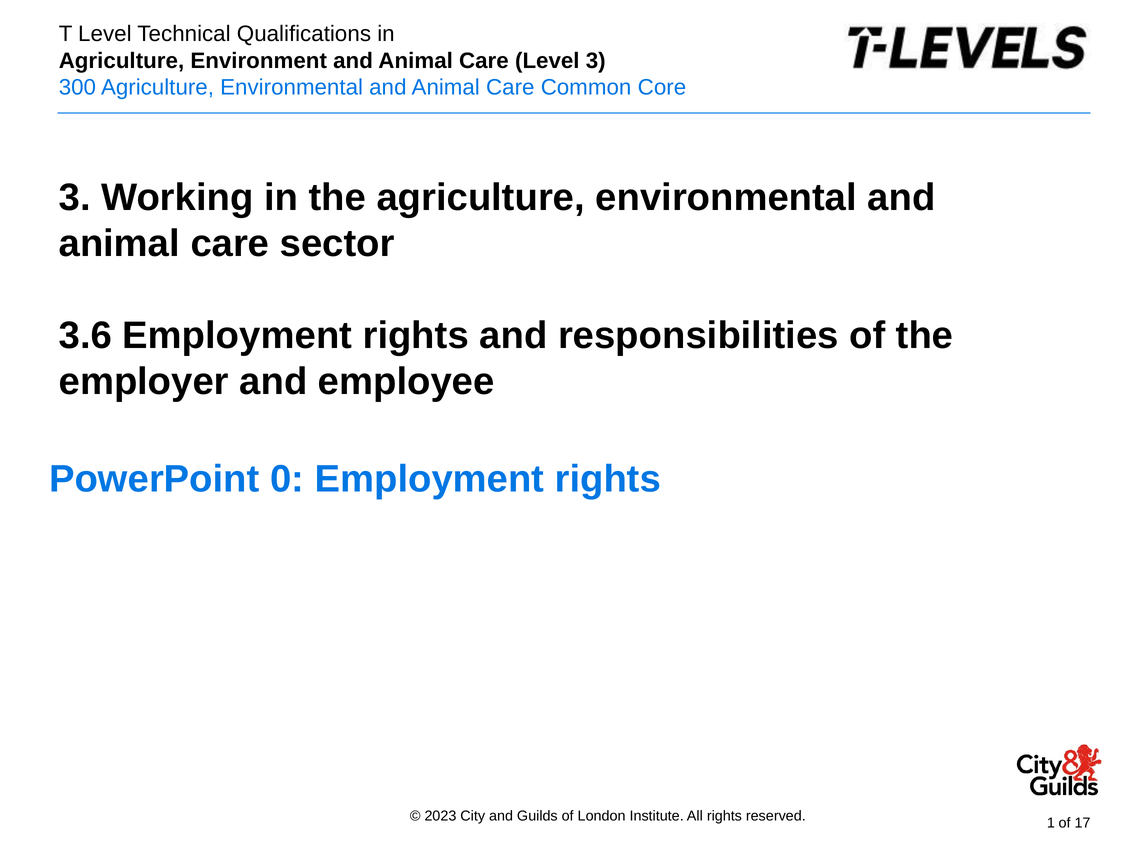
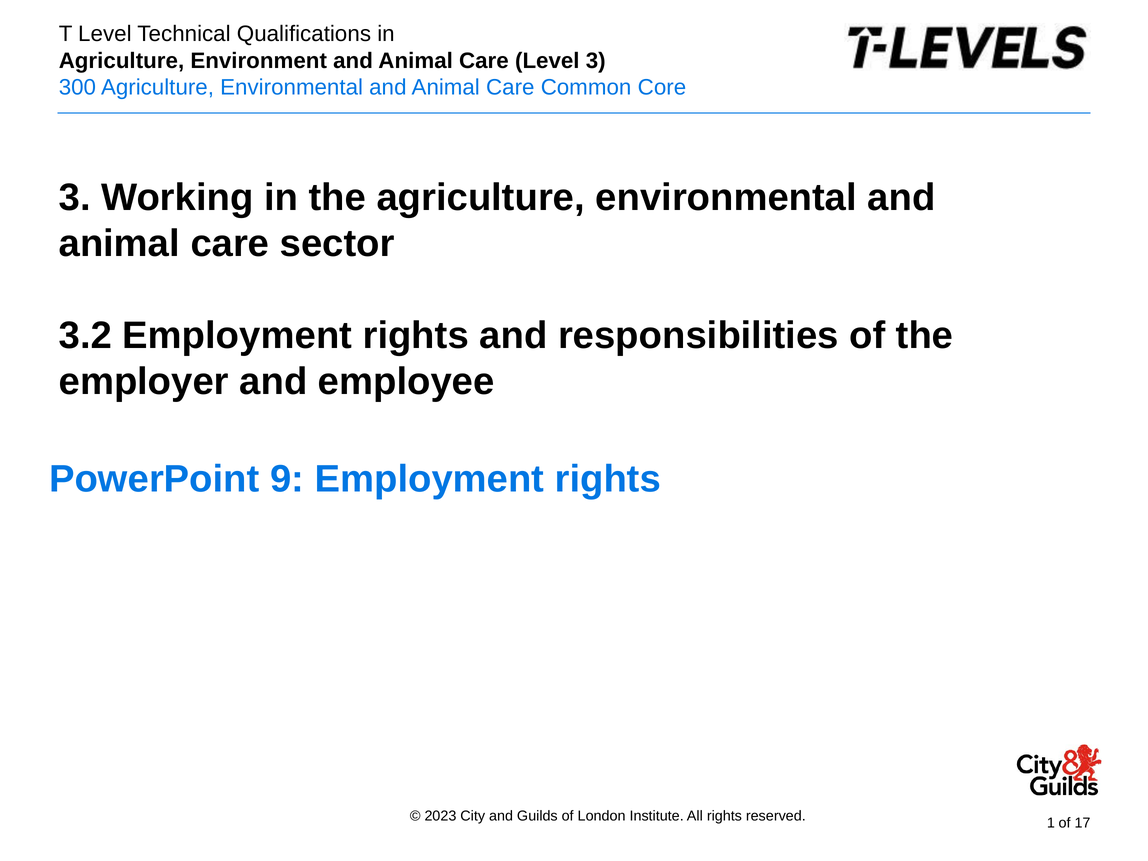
3.6: 3.6 -> 3.2 (85, 336)
0: 0 -> 9 (287, 479)
